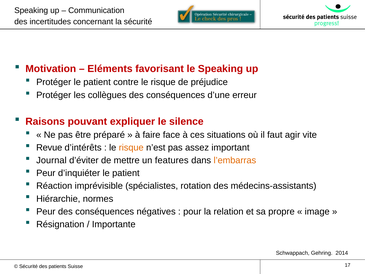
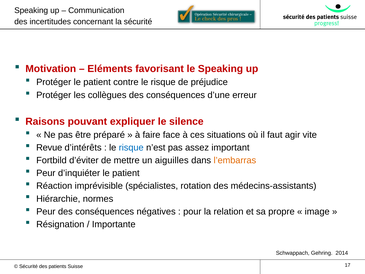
risque colour: orange -> blue (131, 147)
Journal: Journal -> Fortbild (51, 160)
features: features -> aiguilles (172, 160)
